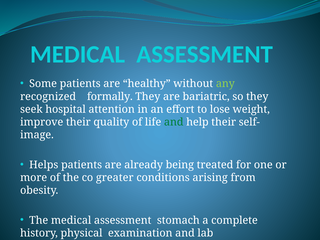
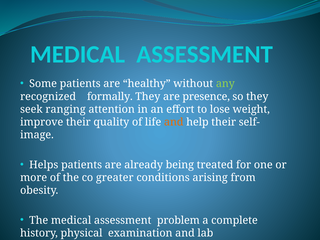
bariatric: bariatric -> presence (206, 97)
hospital: hospital -> ranging (66, 109)
and colour: green -> orange (174, 122)
stomach: stomach -> problem (178, 220)
